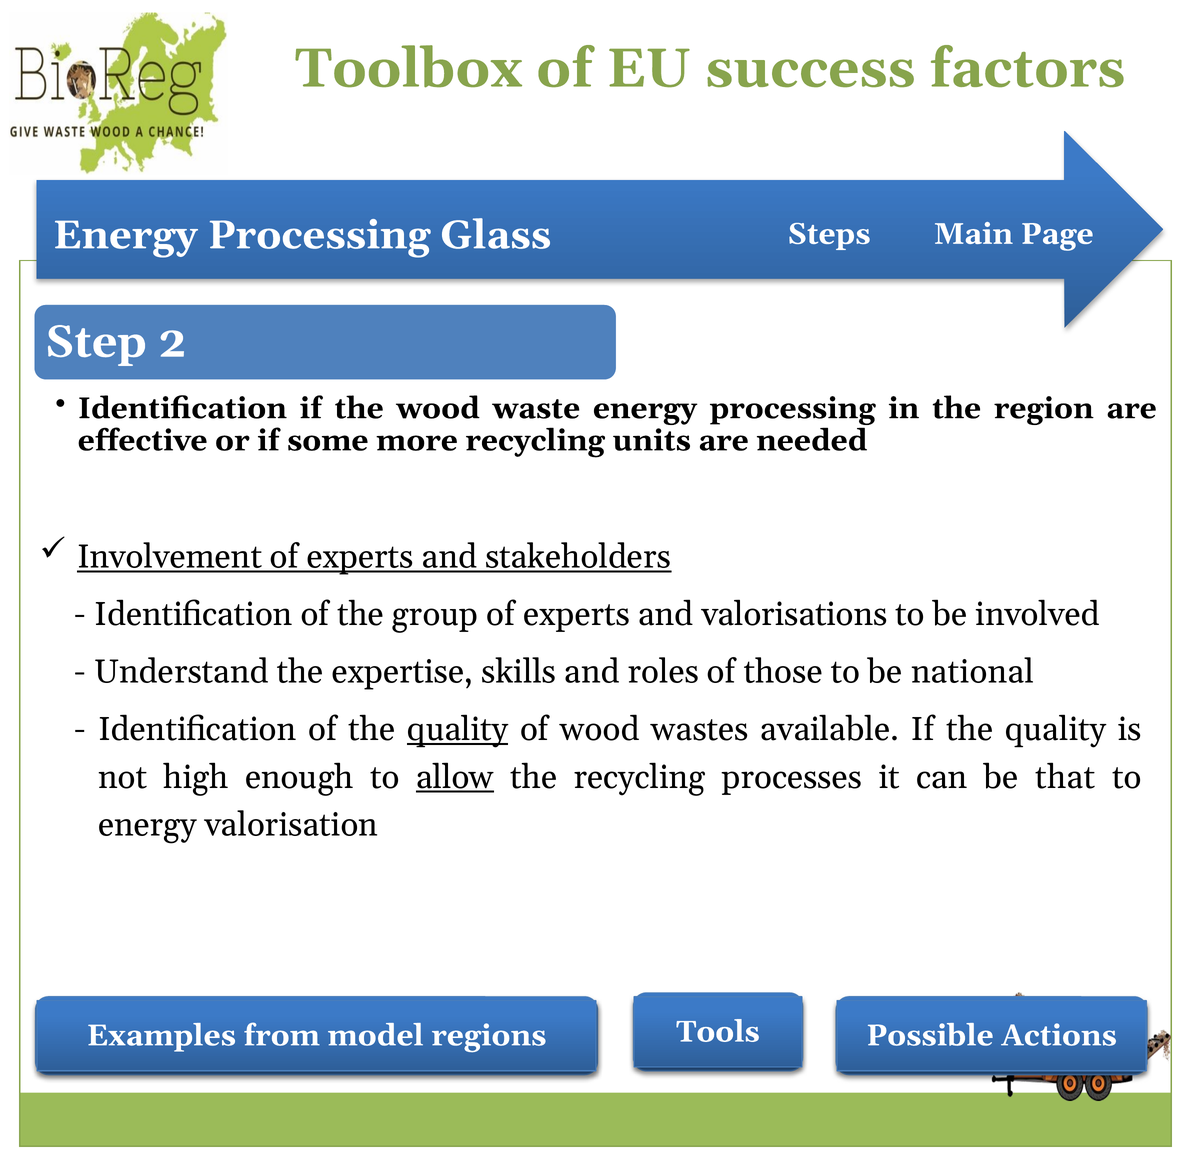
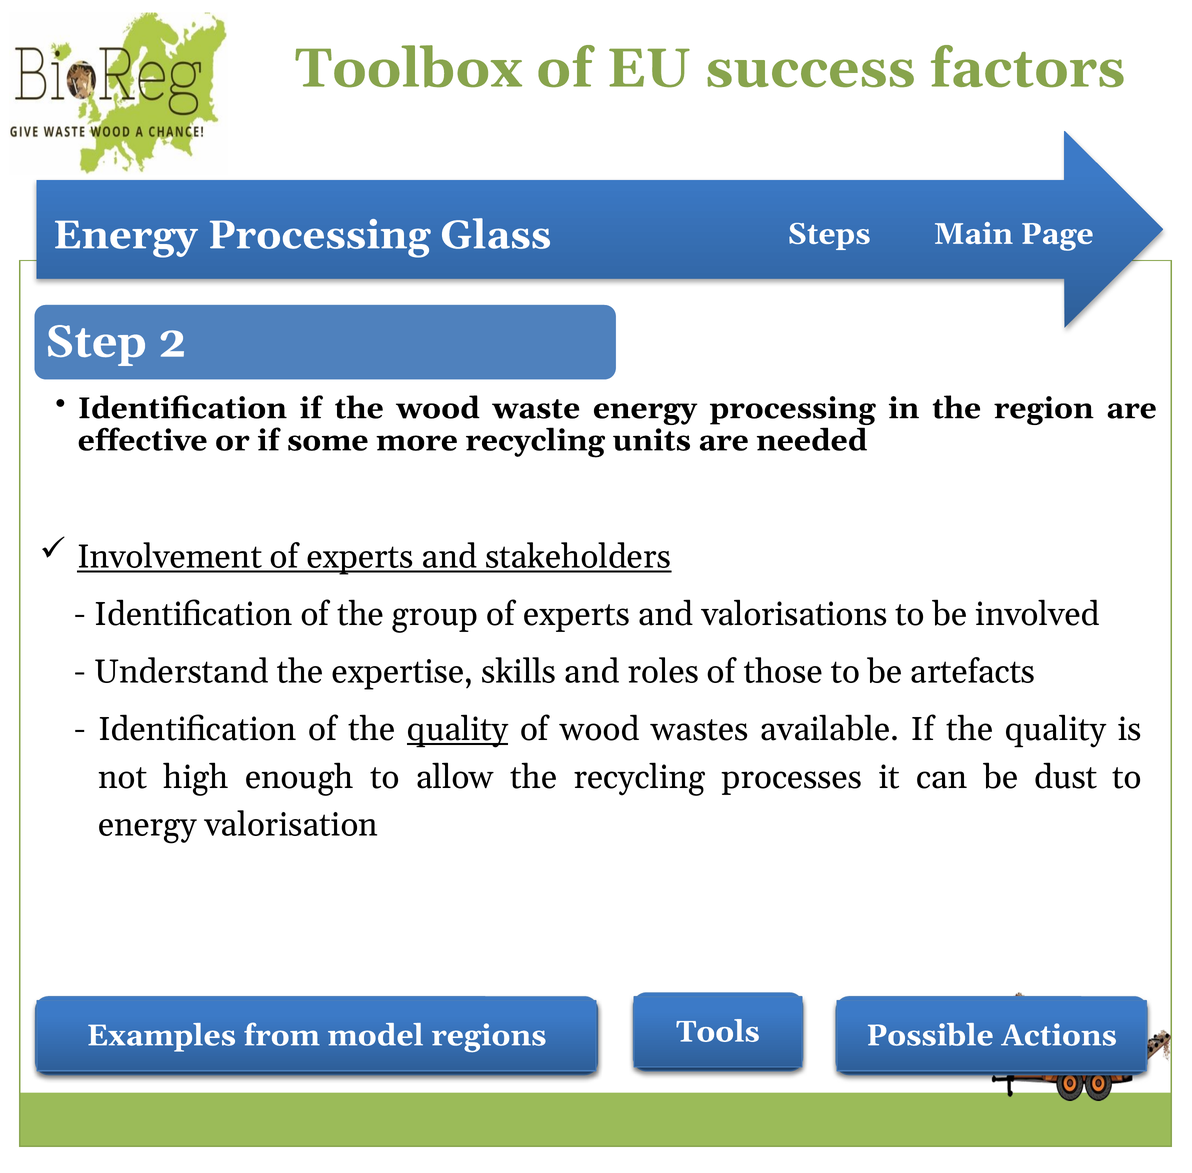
national: national -> artefacts (973, 672)
allow underline: present -> none (455, 777)
that: that -> dust (1066, 777)
